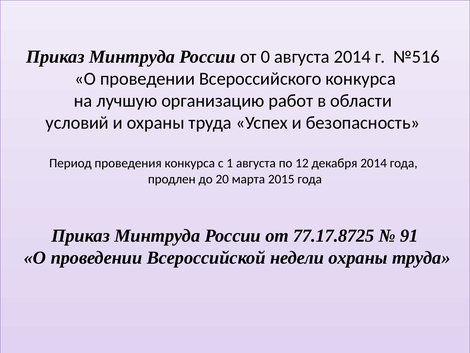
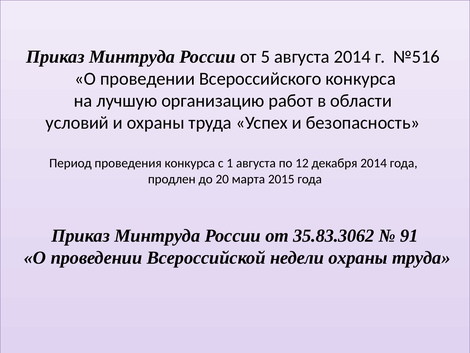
0: 0 -> 5 (265, 57)
77.17.8725: 77.17.8725 -> 35.83.3062 (334, 236)
